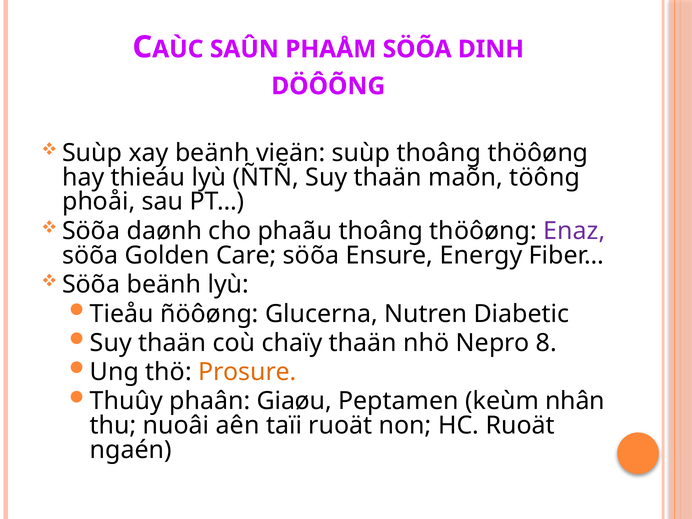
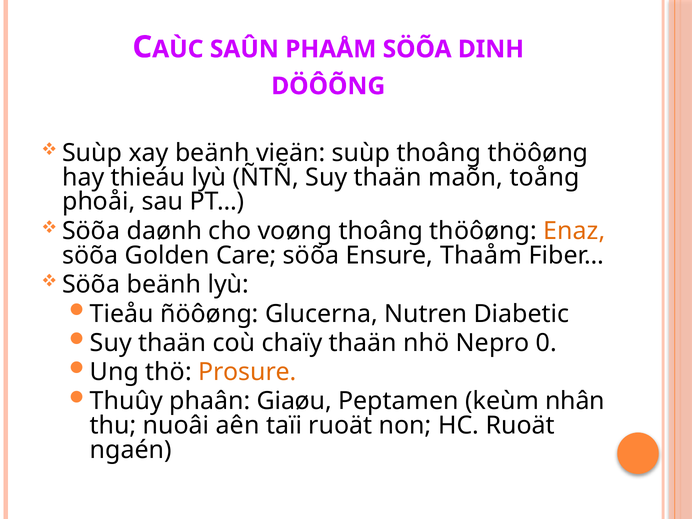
töông: töông -> toång (545, 177)
phaãu: phaãu -> voøng (295, 231)
Enaz colour: purple -> orange (574, 231)
Energy: Energy -> Thaåm (481, 255)
8: 8 -> 0 (546, 343)
